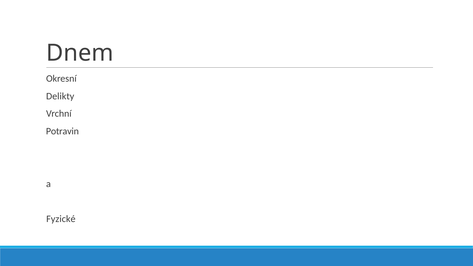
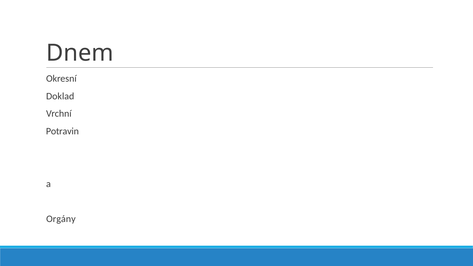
Delikty: Delikty -> Doklad (60, 96)
Fyzické: Fyzické -> Orgány (61, 219)
